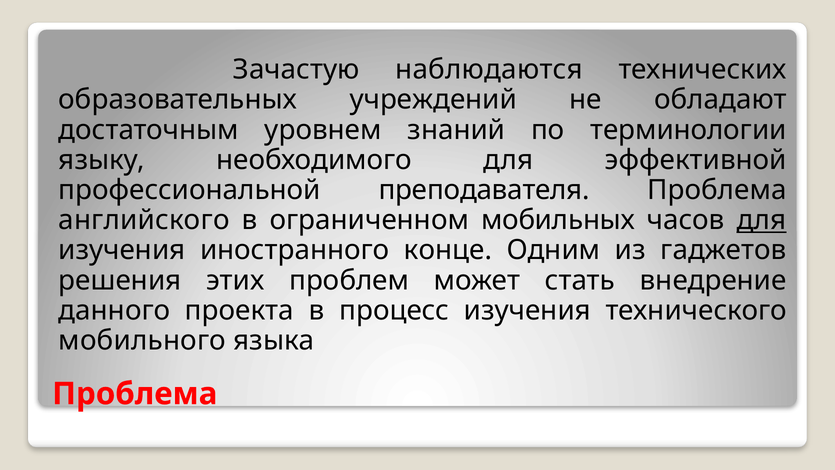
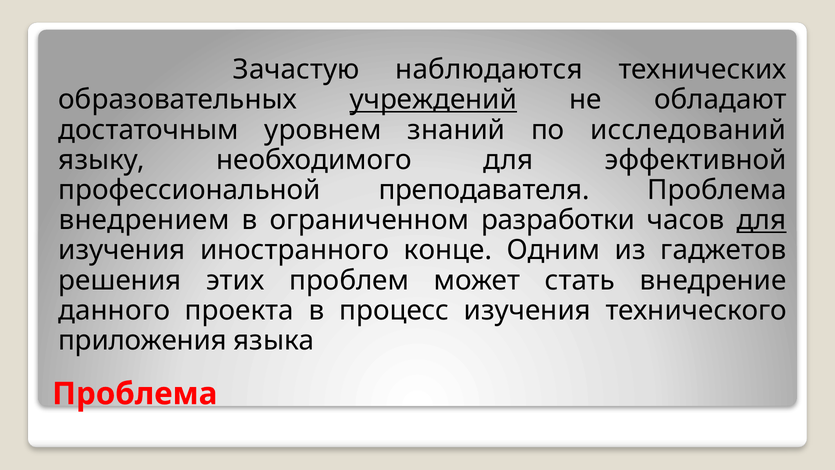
учреждений underline: none -> present (433, 100)
терминологии: терминологии -> исследований (688, 130)
английского: английского -> внедрением (144, 220)
мобильных: мобильных -> разработки (558, 220)
мобильного: мобильного -> приложения (142, 340)
